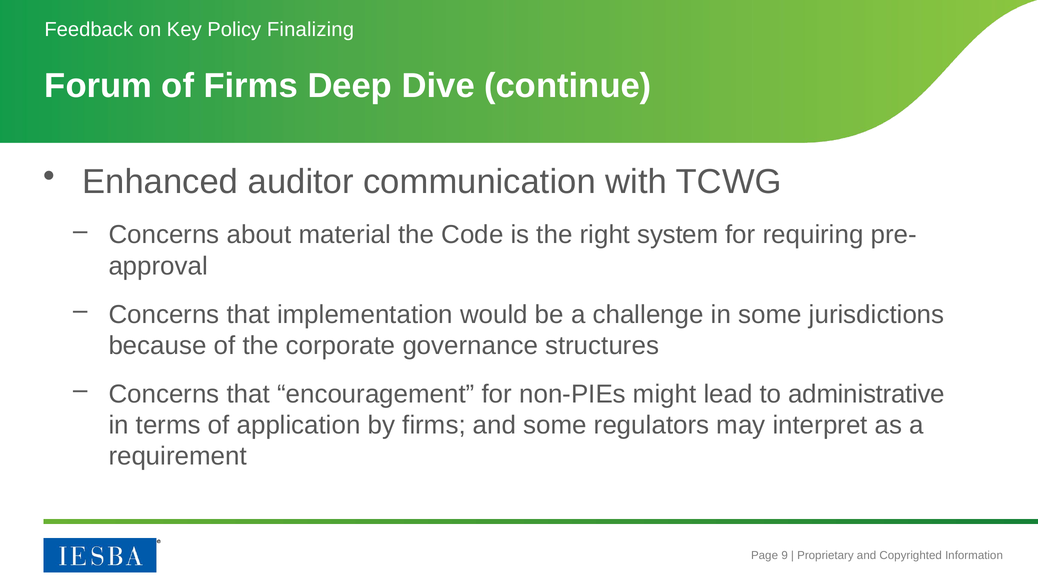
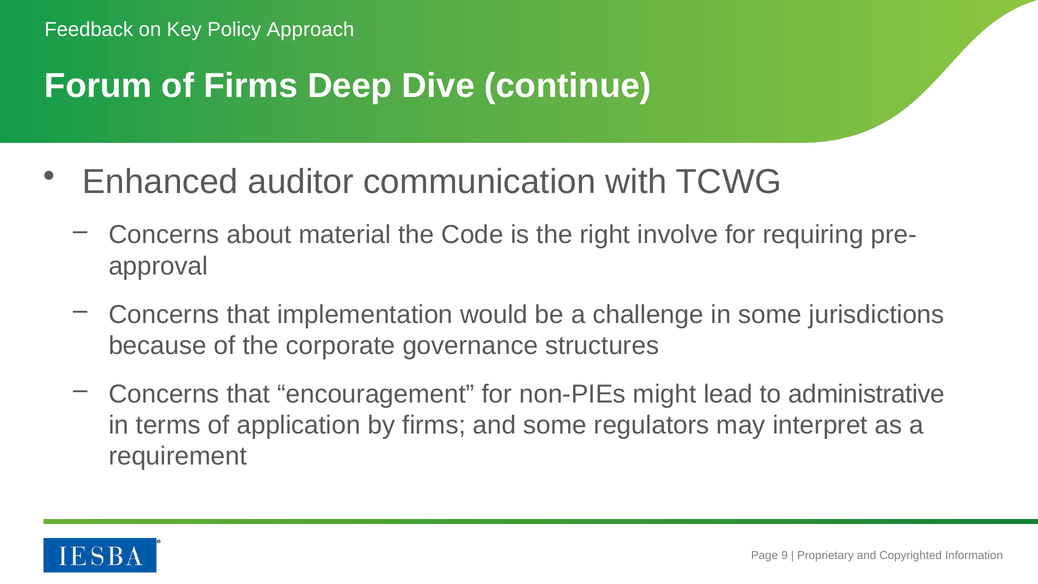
Finalizing: Finalizing -> Approach (311, 30)
system: system -> involve (678, 235)
